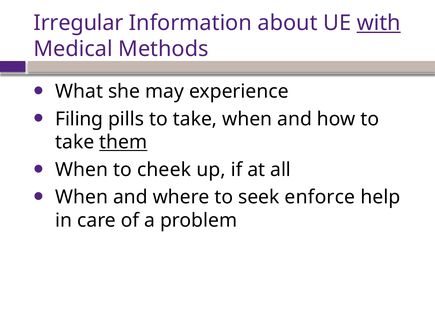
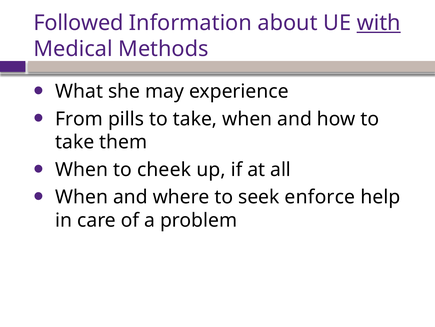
Irregular: Irregular -> Followed (79, 23)
Filing: Filing -> From (79, 119)
them underline: present -> none (123, 142)
